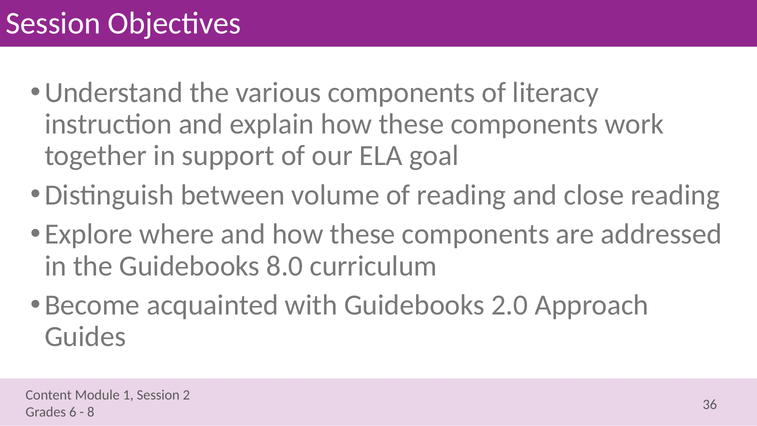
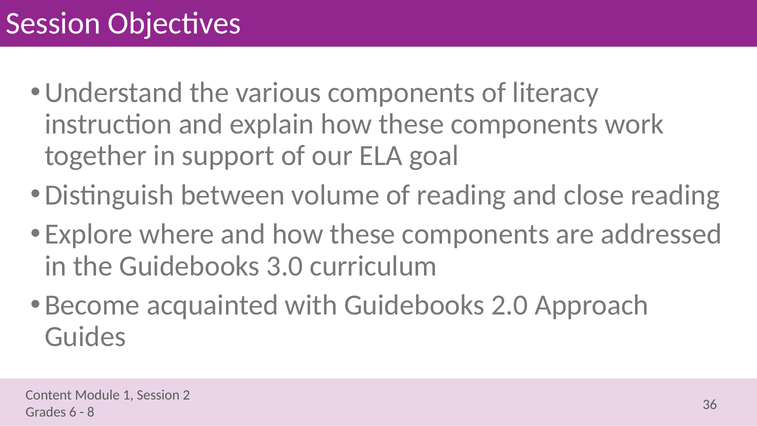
8.0: 8.0 -> 3.0 (285, 266)
